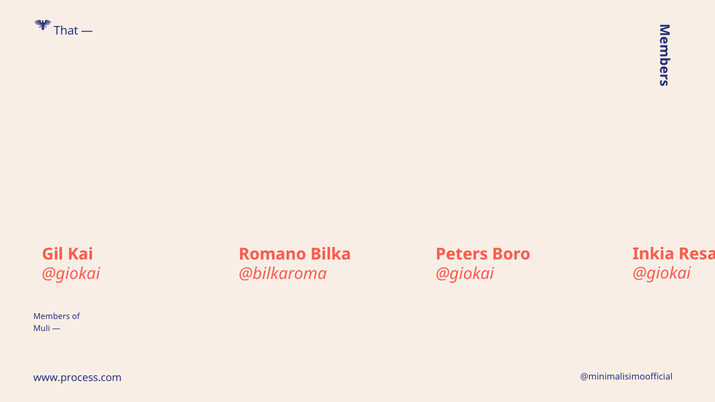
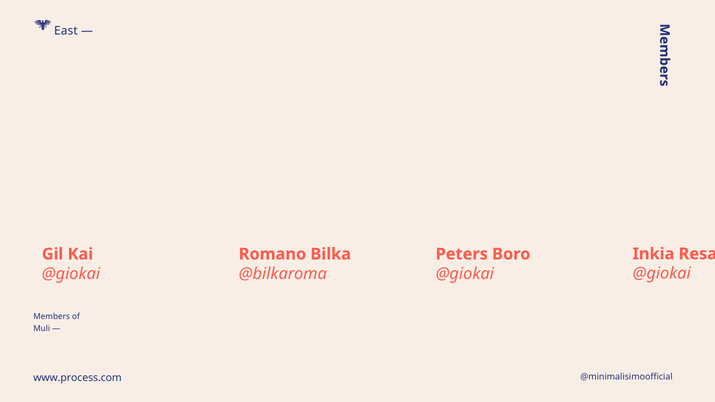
That: That -> East (66, 31)
